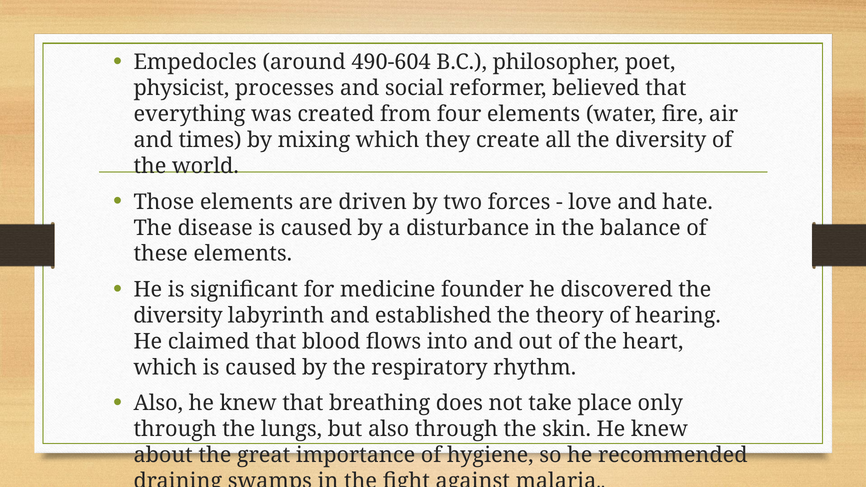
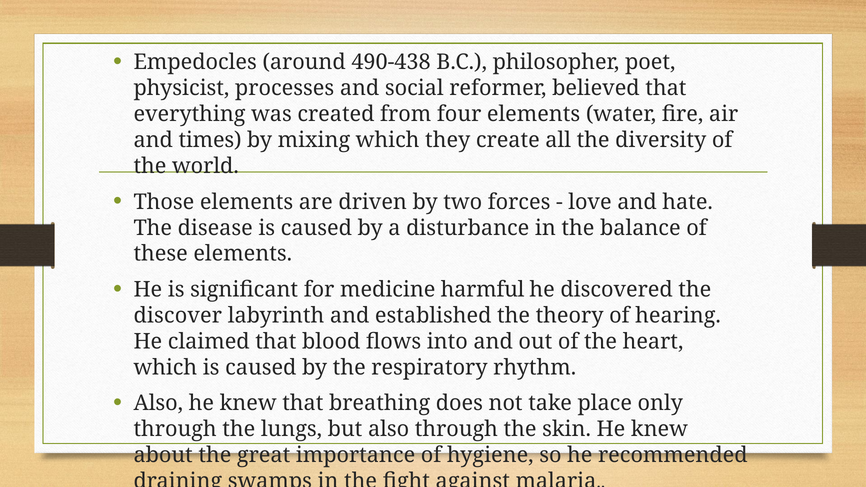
490-604: 490-604 -> 490-438 (391, 62)
founder: founder -> harmful (483, 290)
diversity: diversity -> discover (178, 316)
